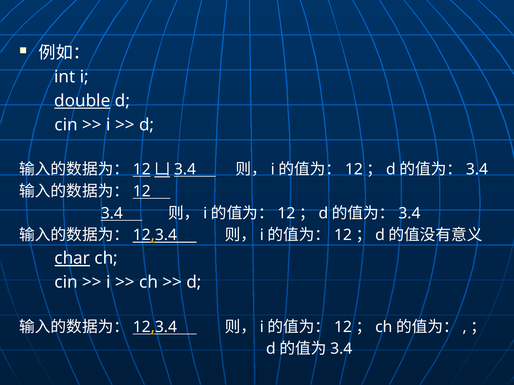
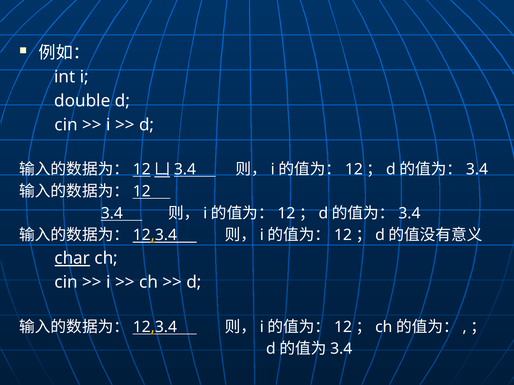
double underline: present -> none (82, 101)
